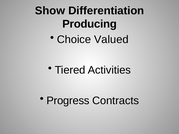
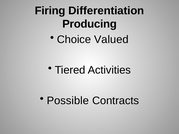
Show: Show -> Firing (50, 11)
Progress: Progress -> Possible (68, 101)
